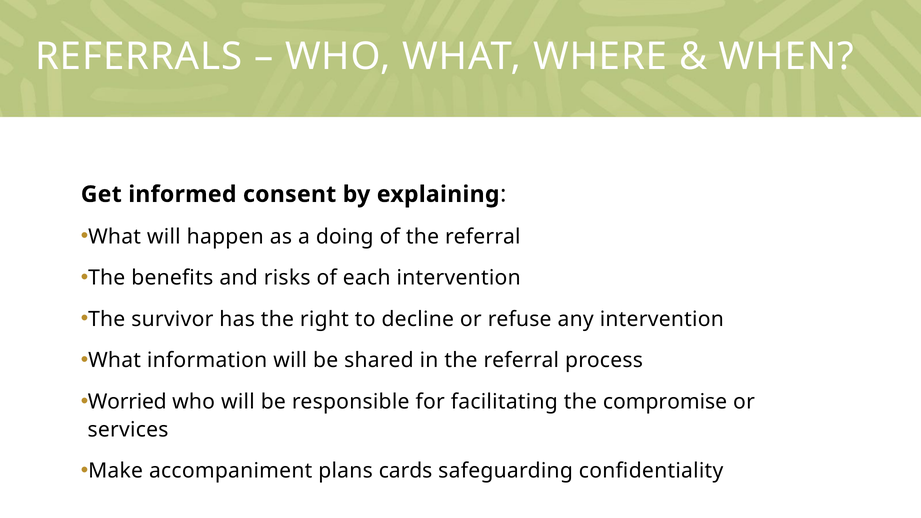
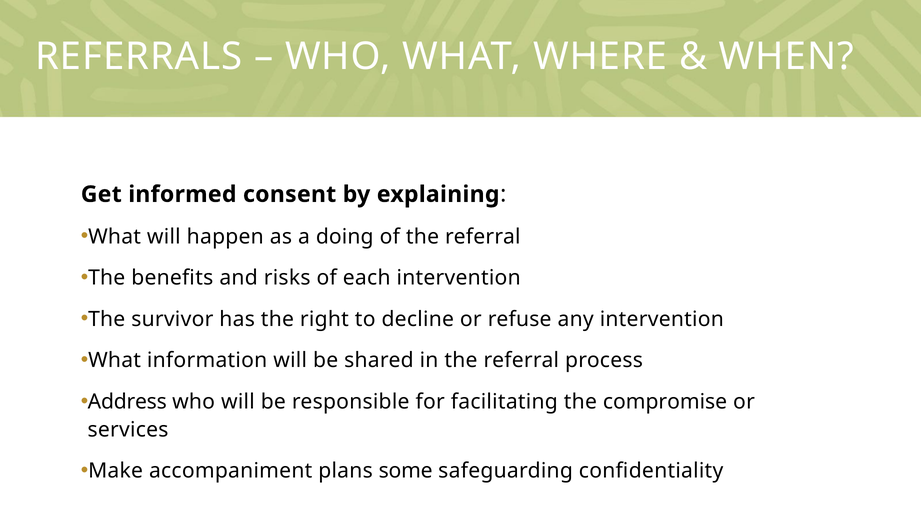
Worried: Worried -> Address (127, 402)
cards: cards -> some (406, 471)
